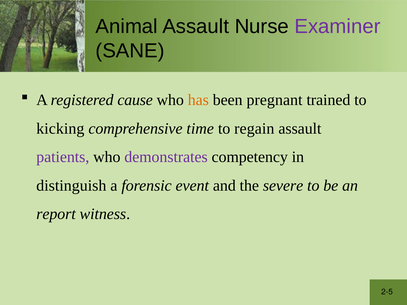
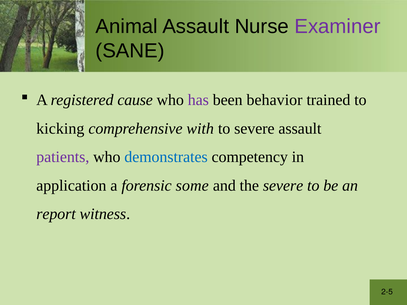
has colour: orange -> purple (198, 100)
pregnant: pregnant -> behavior (275, 100)
time: time -> with (200, 129)
to regain: regain -> severe (254, 129)
demonstrates colour: purple -> blue (166, 157)
distinguish: distinguish -> application (71, 186)
event: event -> some (192, 186)
